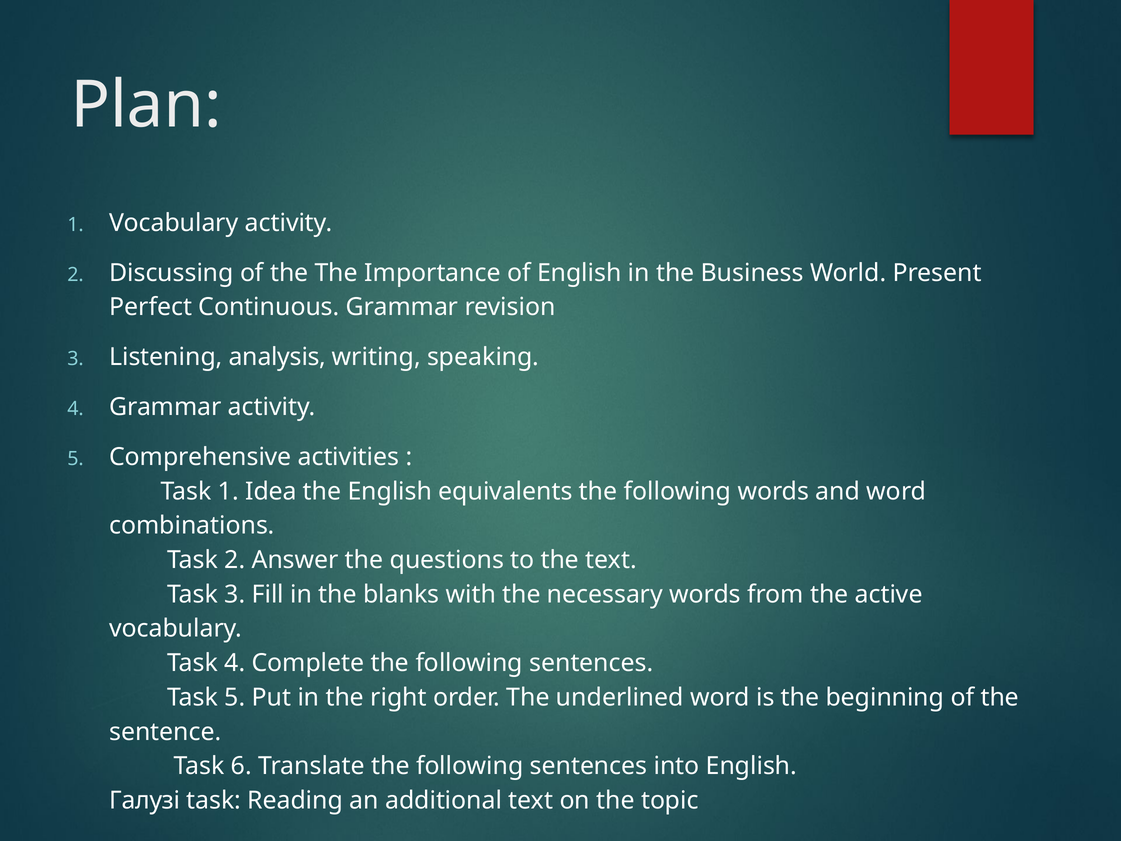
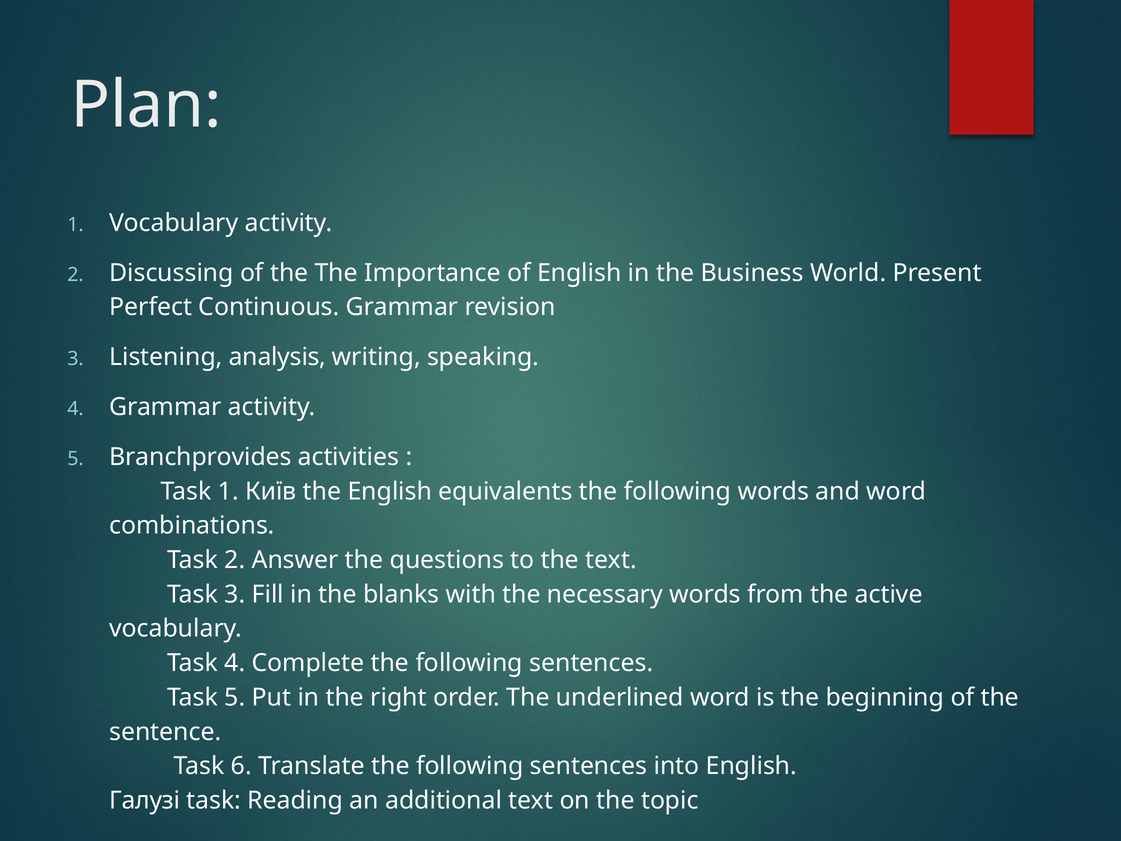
Comprehensive: Comprehensive -> Branchprovides (200, 457)
Idea: Idea -> Київ (271, 491)
